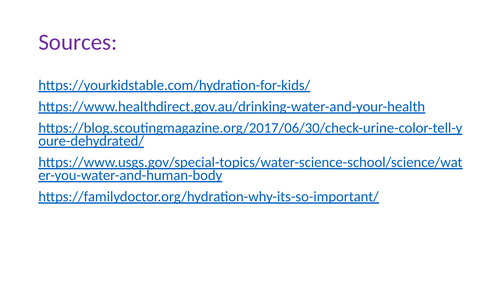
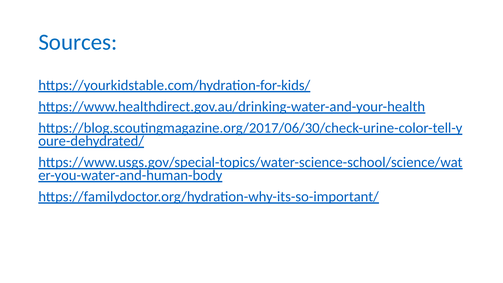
Sources colour: purple -> blue (78, 42)
